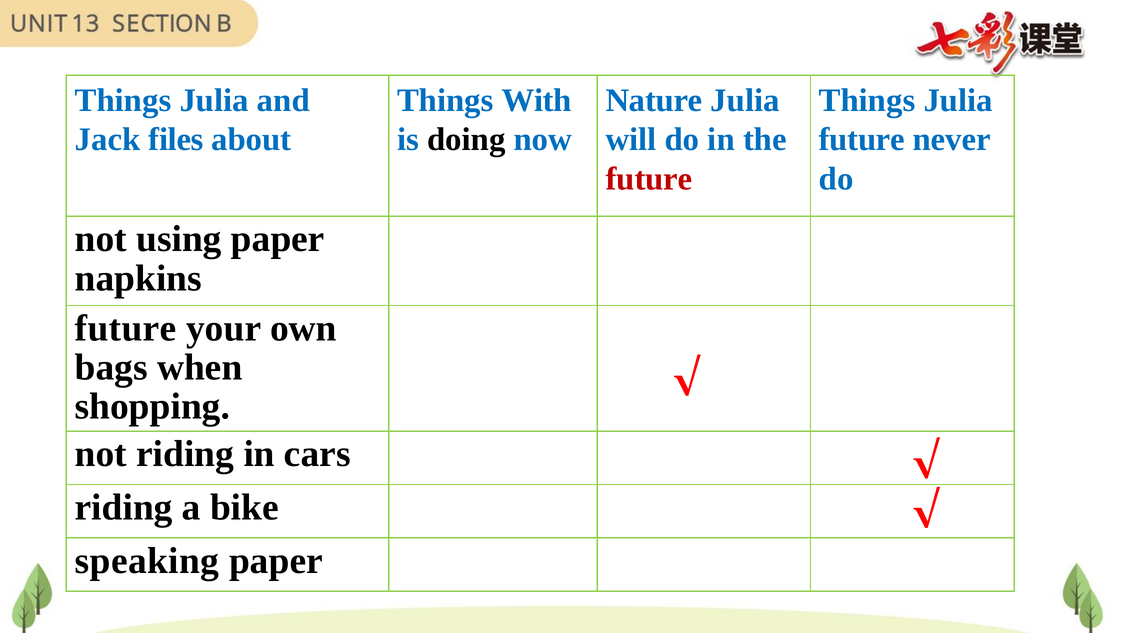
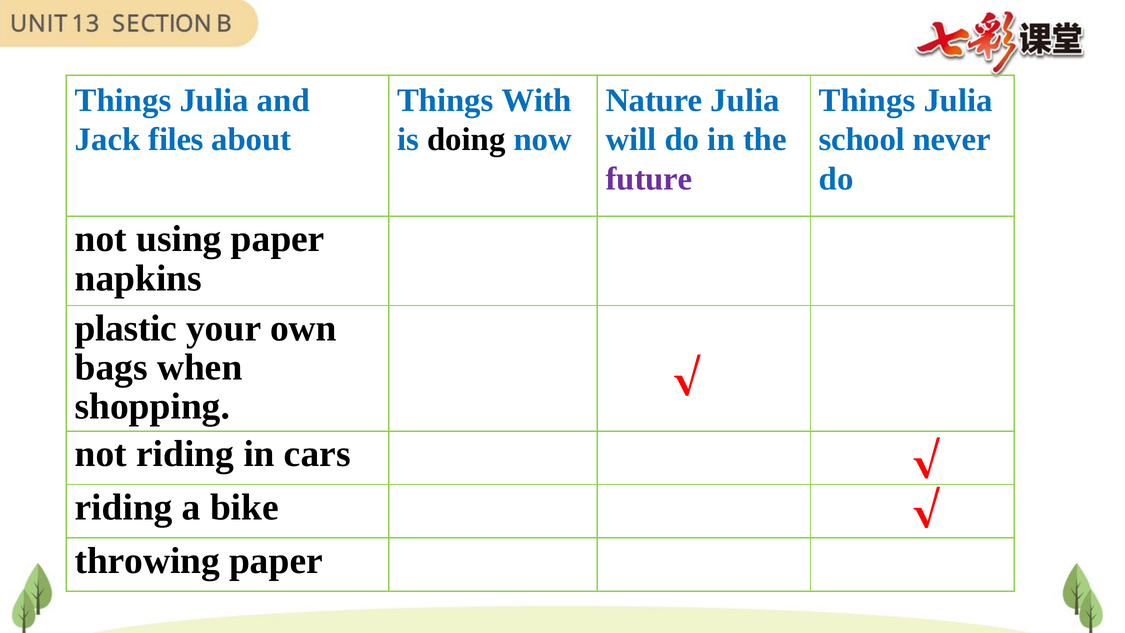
future: future -> school (862, 140)
future colour: red -> purple (649, 179)
future: future -> plastic (126, 328)
speaking: speaking -> throwing (147, 561)
